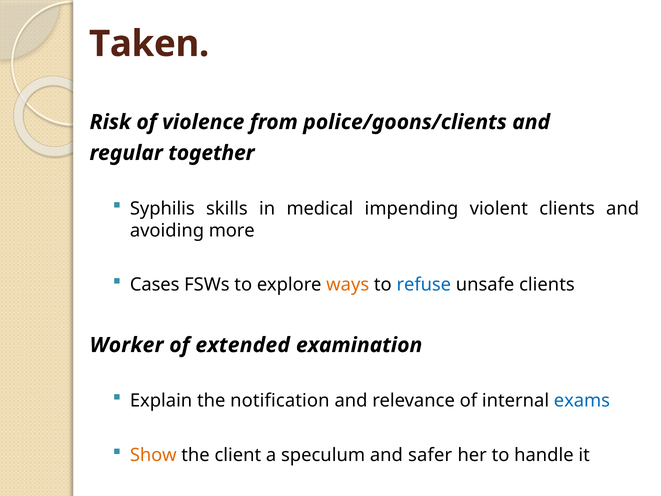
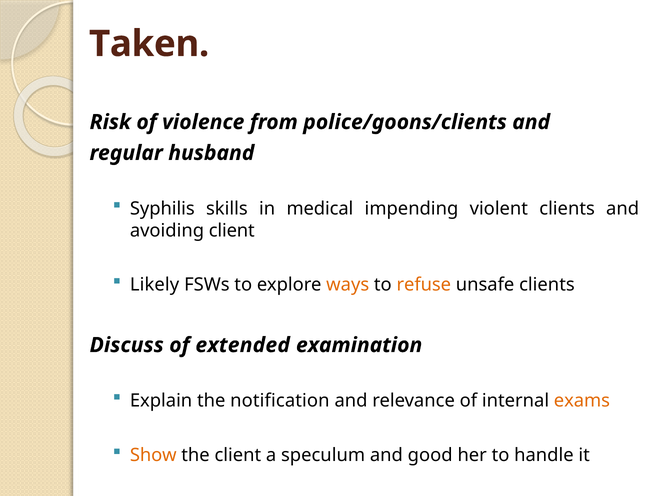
together: together -> husband (211, 153)
avoiding more: more -> client (232, 231)
Cases: Cases -> Likely (155, 285)
refuse colour: blue -> orange (424, 285)
Worker: Worker -> Discuss (127, 345)
exams colour: blue -> orange (582, 401)
safer: safer -> good (430, 455)
